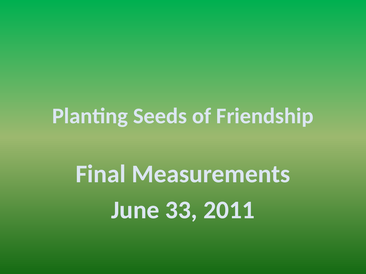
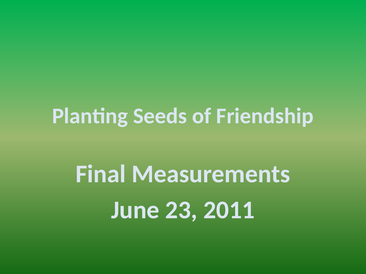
33: 33 -> 23 (181, 210)
